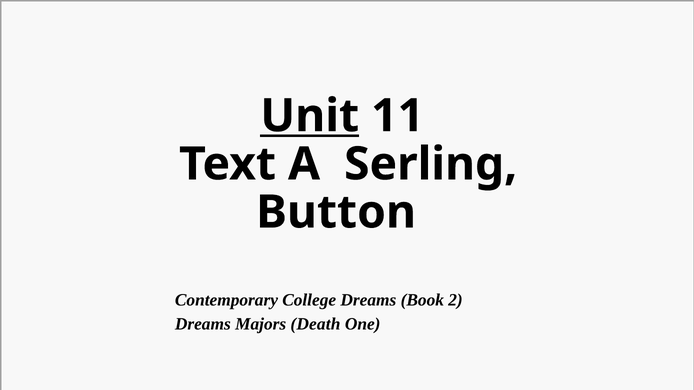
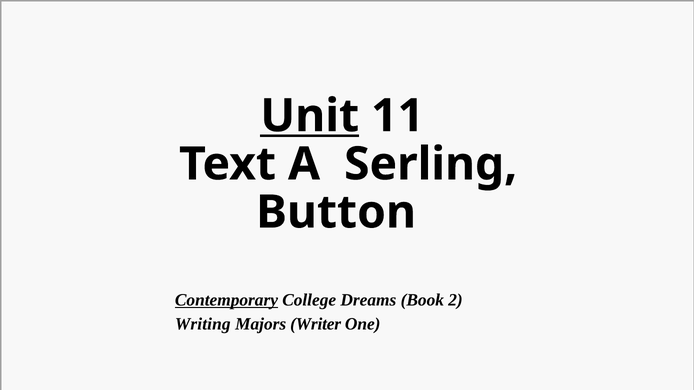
Contemporary underline: none -> present (226, 300)
Dreams: Dreams -> Writing (203, 324)
Death: Death -> Writer (316, 324)
